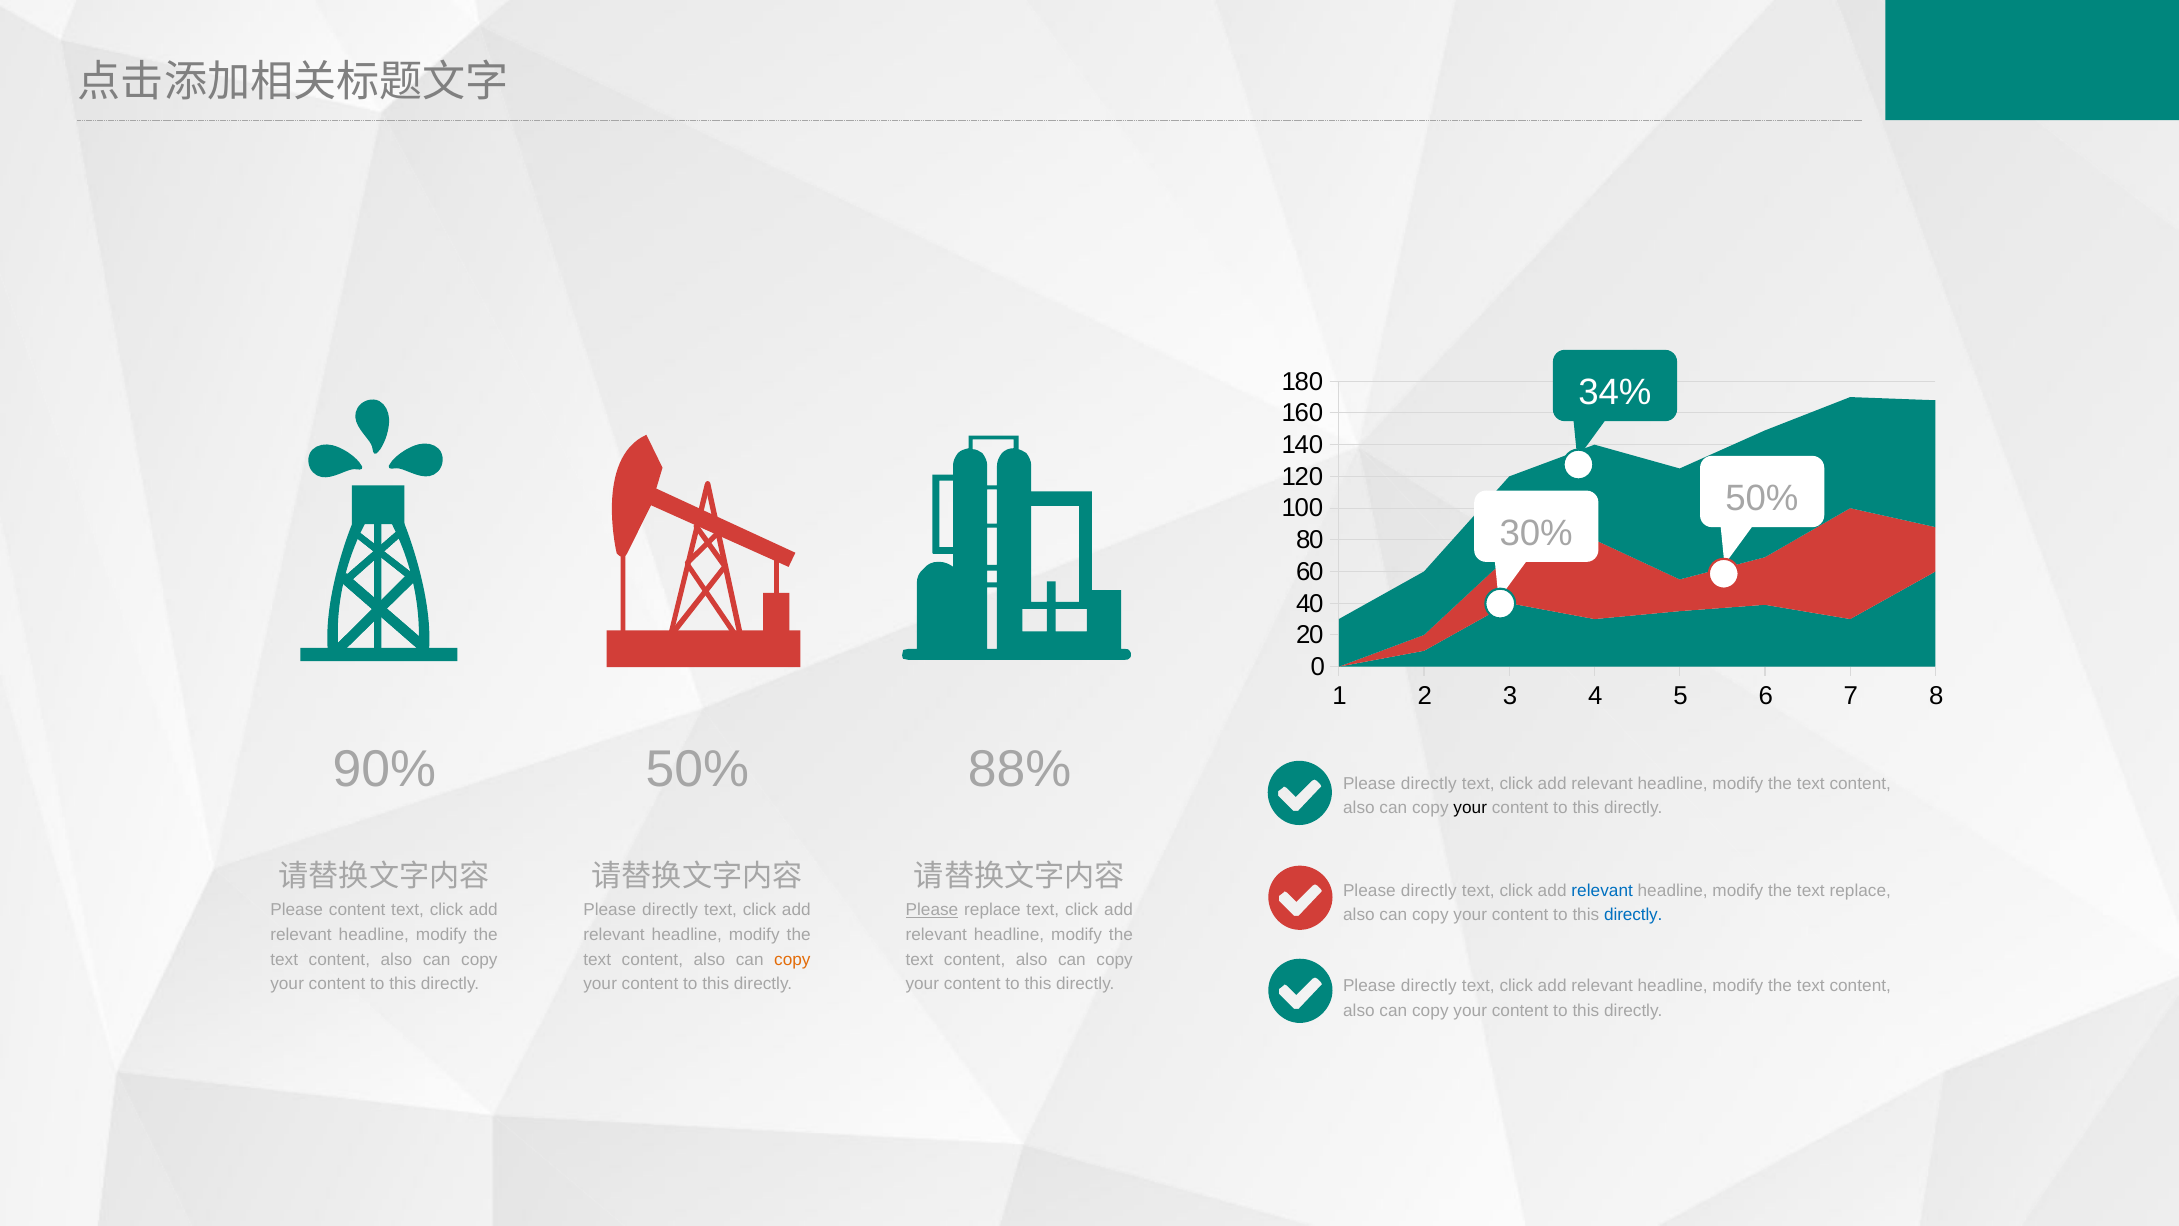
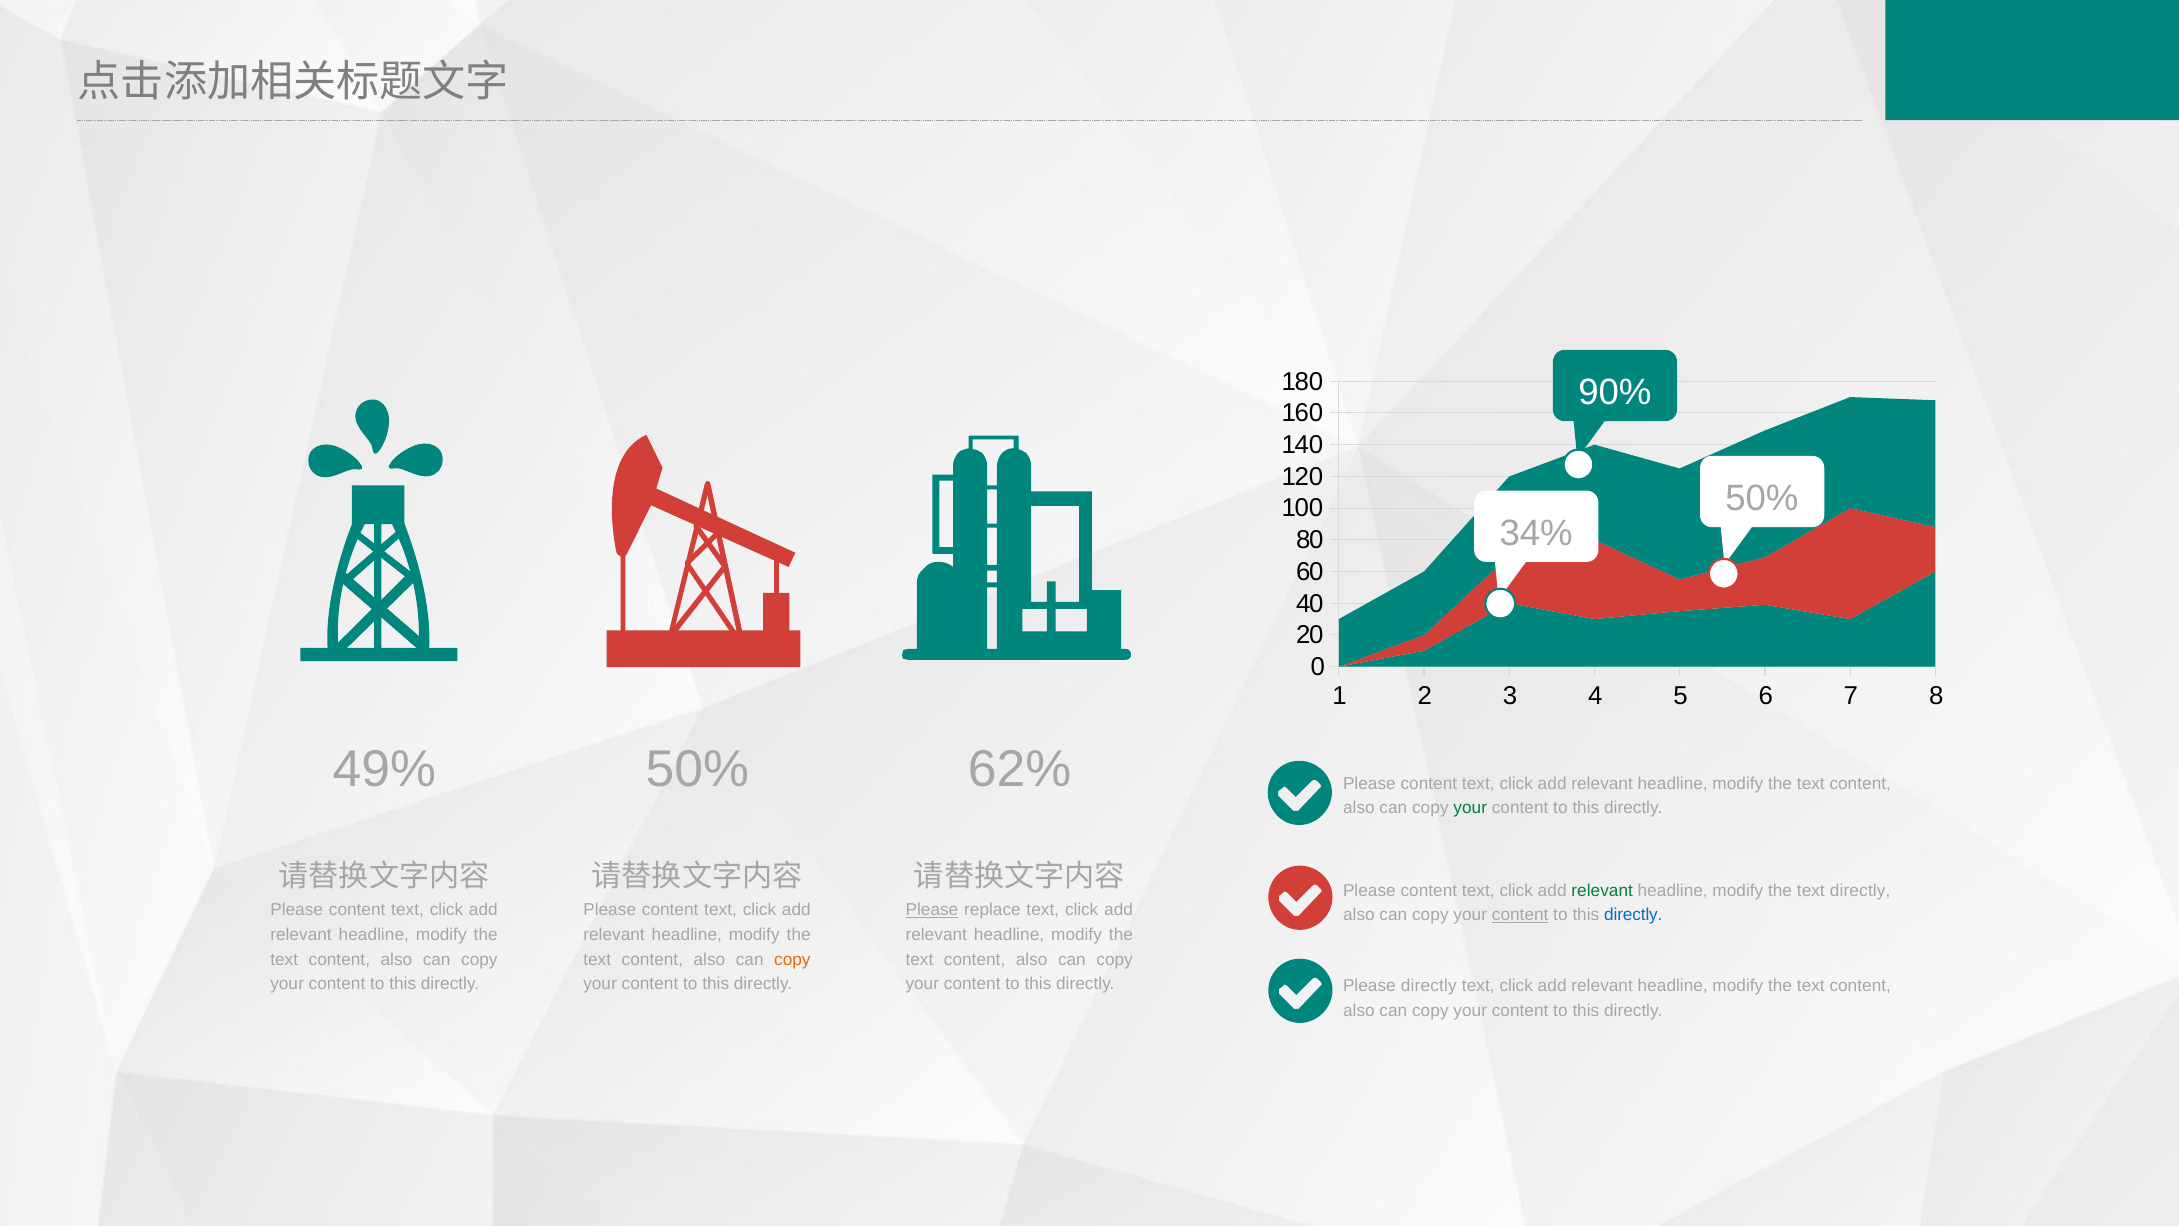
34%: 34% -> 90% (1615, 392)
30%: 30% -> 34% (1536, 533)
90%: 90% -> 49% (384, 770)
88%: 88% -> 62% (1020, 770)
directly: directly -> content (1429, 783)
your colour: black -> green (1470, 808)
directly: directly -> content (1429, 890)
relevant colour: blue -> green (1602, 890)
text replace: replace -> directly (1860, 890)
directly: directly -> content (670, 910)
content underline: none -> present (1520, 915)
